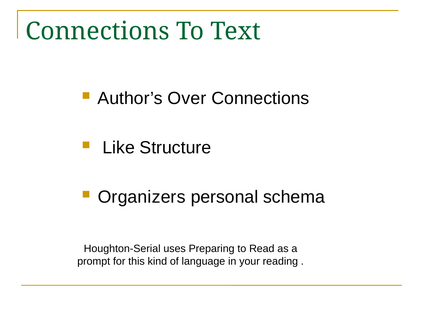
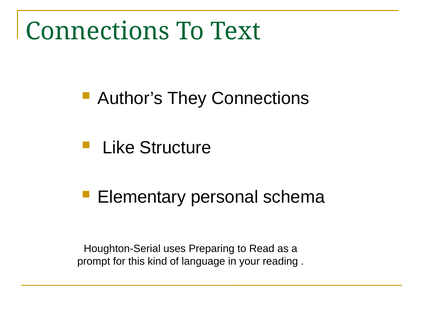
Over: Over -> They (187, 99)
Organizers: Organizers -> Elementary (142, 197)
